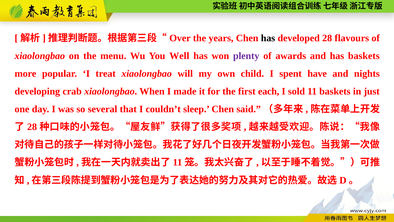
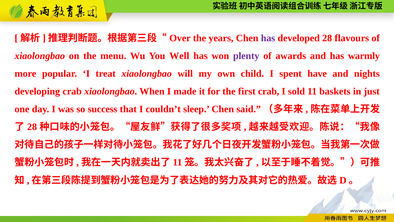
has colour: black -> purple (268, 38)
has baskets: baskets -> warmly (364, 56)
first each: each -> crab (269, 91)
several: several -> success (103, 109)
